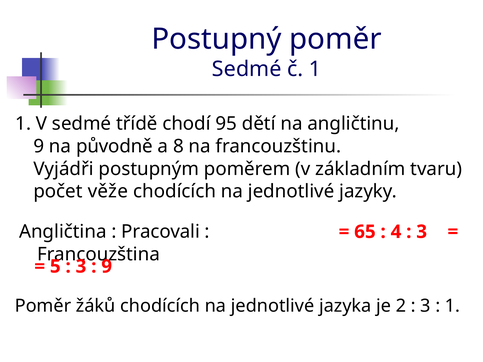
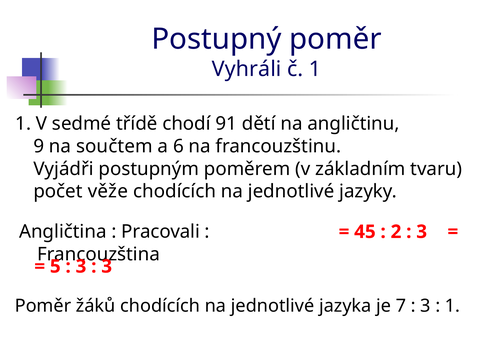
Sedmé: Sedmé -> Vyhráli (247, 69)
95: 95 -> 91 (226, 124)
původně: původně -> součtem (114, 146)
8: 8 -> 6 (178, 146)
65: 65 -> 45 (365, 232)
4: 4 -> 2 (396, 232)
9: 9 -> 3 (107, 267)
2: 2 -> 7 (401, 306)
